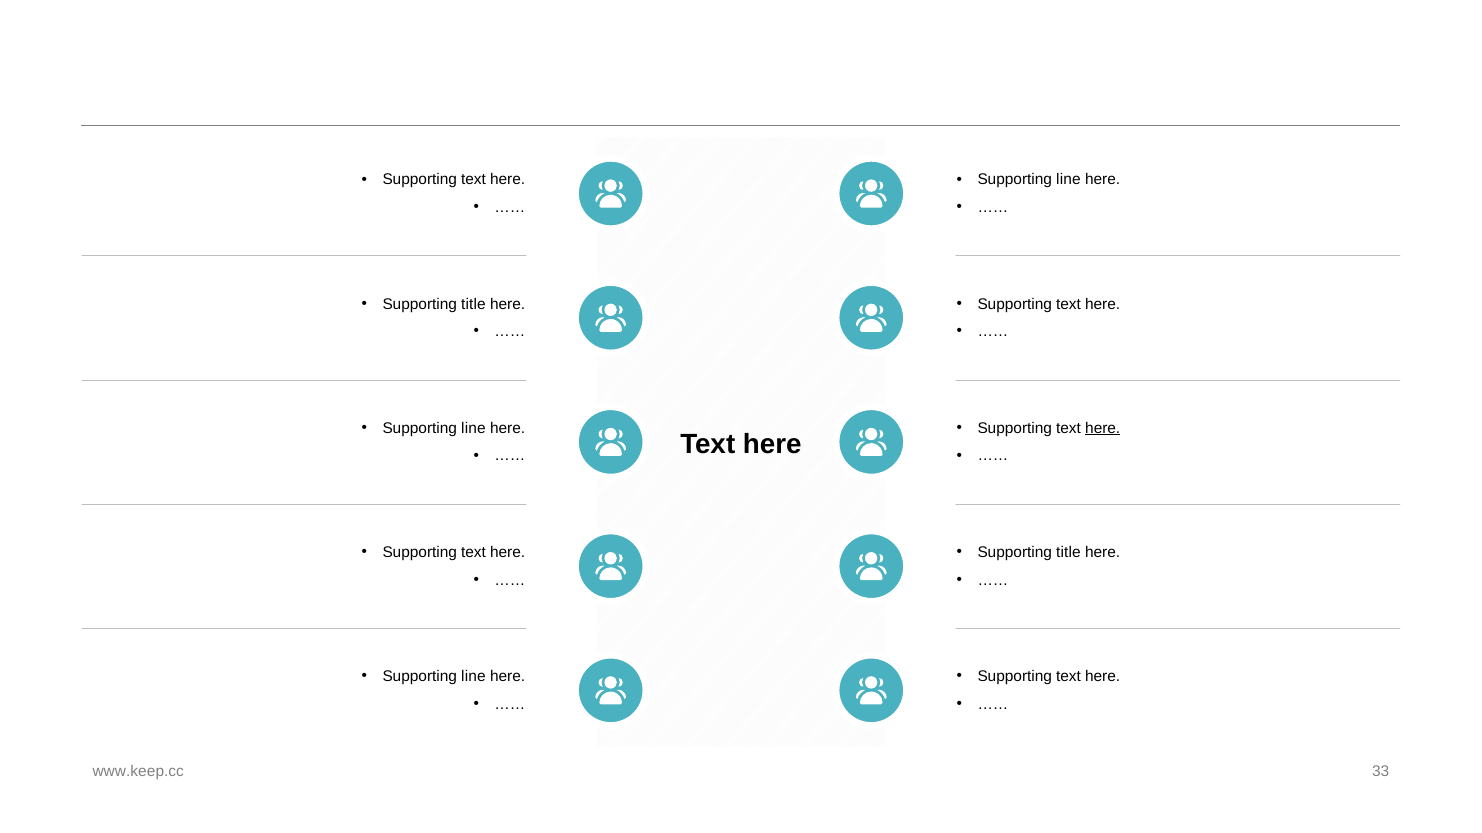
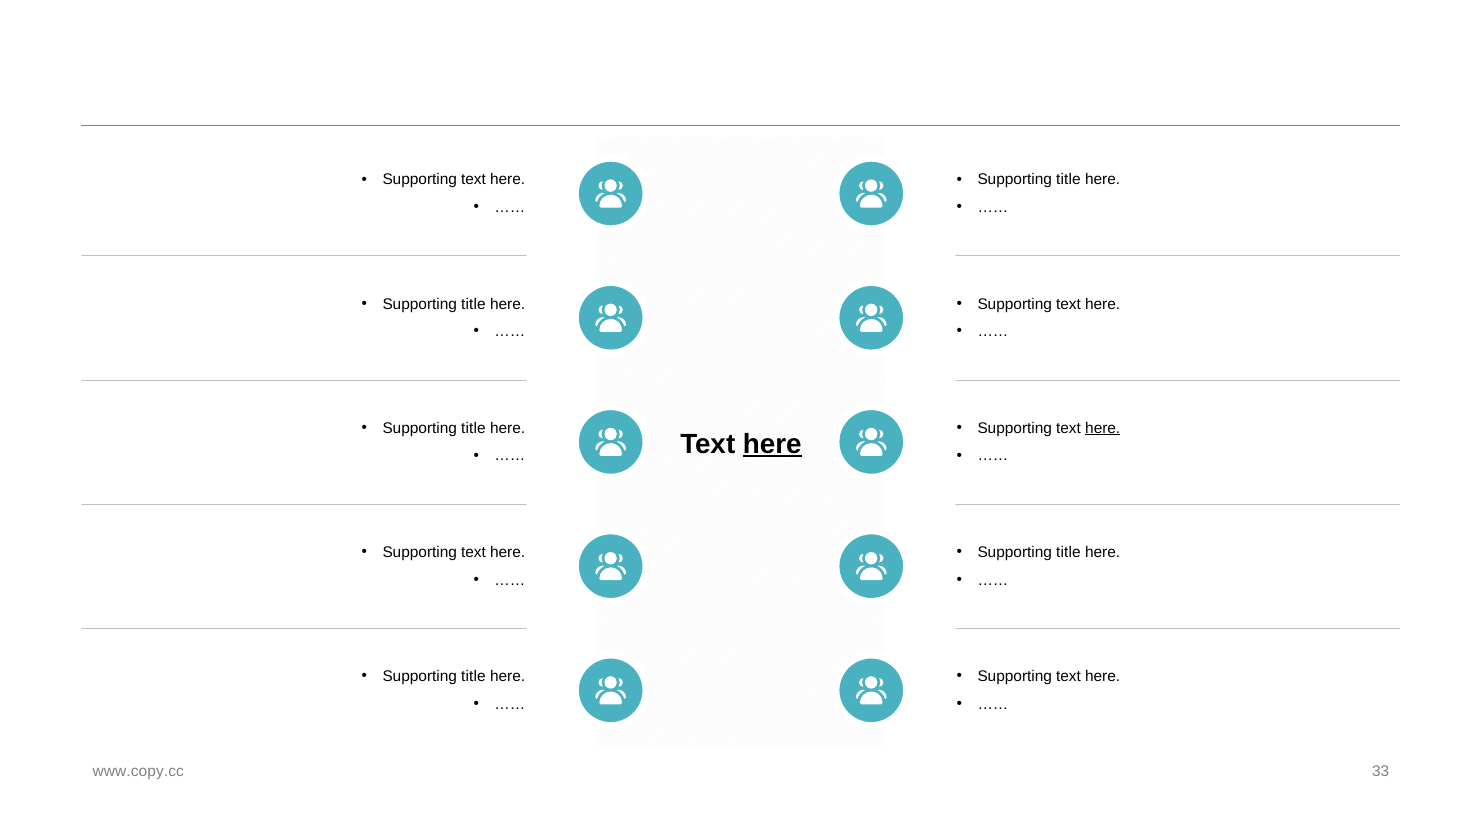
line: line -> title (1068, 180)
line: line -> title (473, 429)
here underline: none -> present (772, 444)
line: line -> title (473, 677)
www.keep.cc: www.keep.cc -> www.copy.cc (138, 772)
